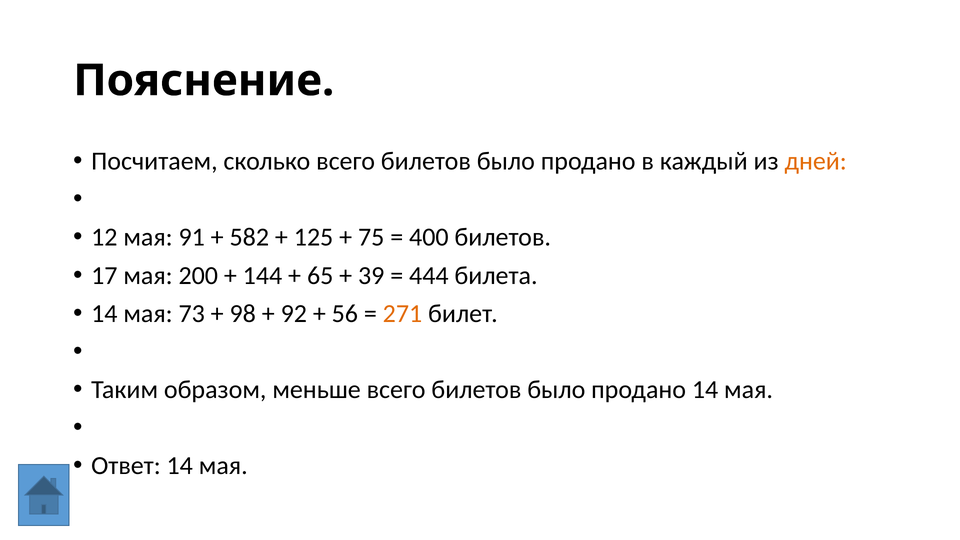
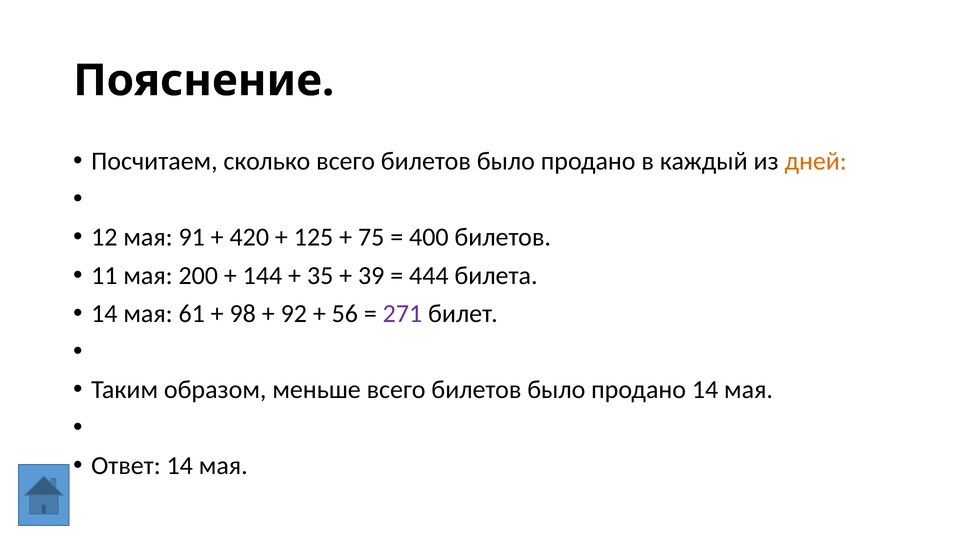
582: 582 -> 420 (249, 237)
17: 17 -> 11 (104, 275)
65: 65 -> 35 (320, 275)
73: 73 -> 61 (192, 313)
271 colour: orange -> purple (402, 313)
